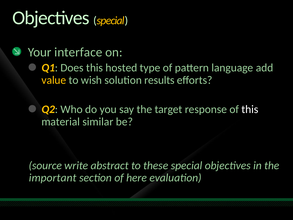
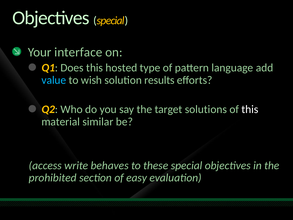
value colour: yellow -> light blue (54, 80)
response: response -> solutions (206, 109)
source: source -> access (45, 165)
abstract: abstract -> behaves (110, 165)
important: important -> prohibited (53, 178)
here: here -> easy (137, 178)
